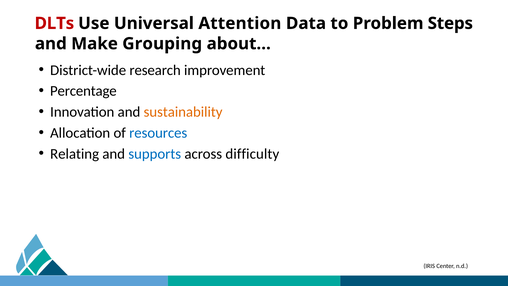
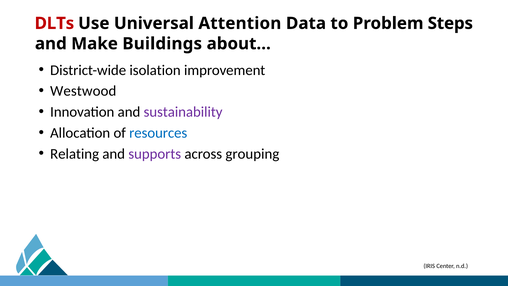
Grouping: Grouping -> Buildings (162, 44)
research: research -> isolation (155, 70)
Percentage: Percentage -> Westwood (83, 91)
sustainability colour: orange -> purple (183, 112)
supports colour: blue -> purple (155, 154)
difficulty: difficulty -> grouping (252, 154)
